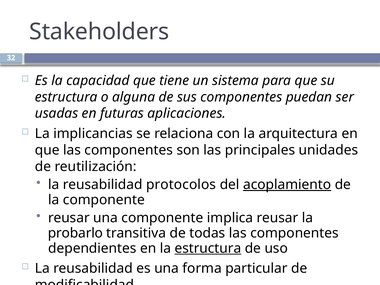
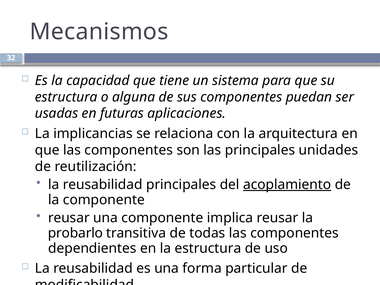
Stakeholders: Stakeholders -> Mecanismos (99, 32)
reusabilidad protocolos: protocolos -> principales (181, 185)
estructura underline: present -> none (208, 248)
